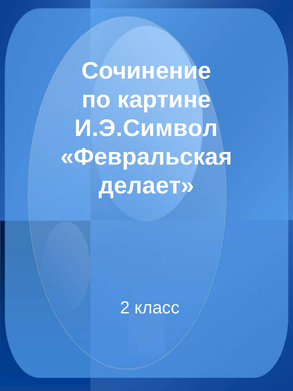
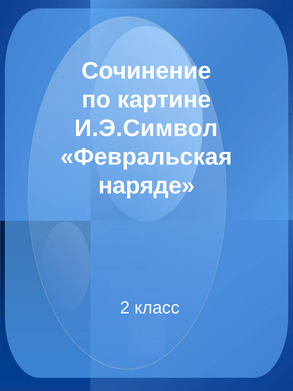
делает: делает -> наряде (147, 185)
